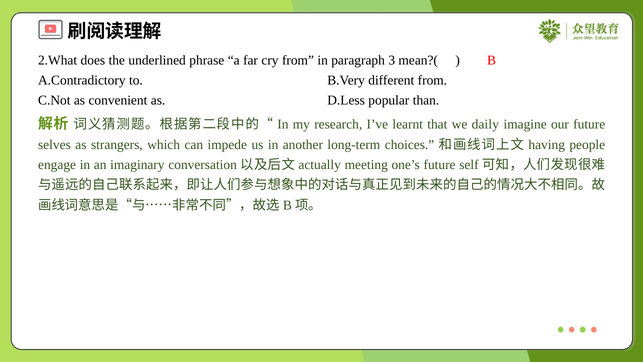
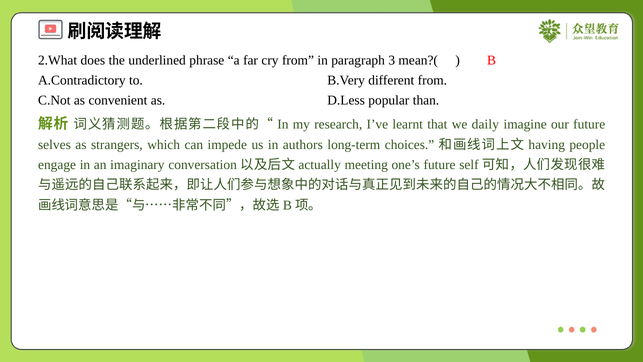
another: another -> authors (303, 145)
